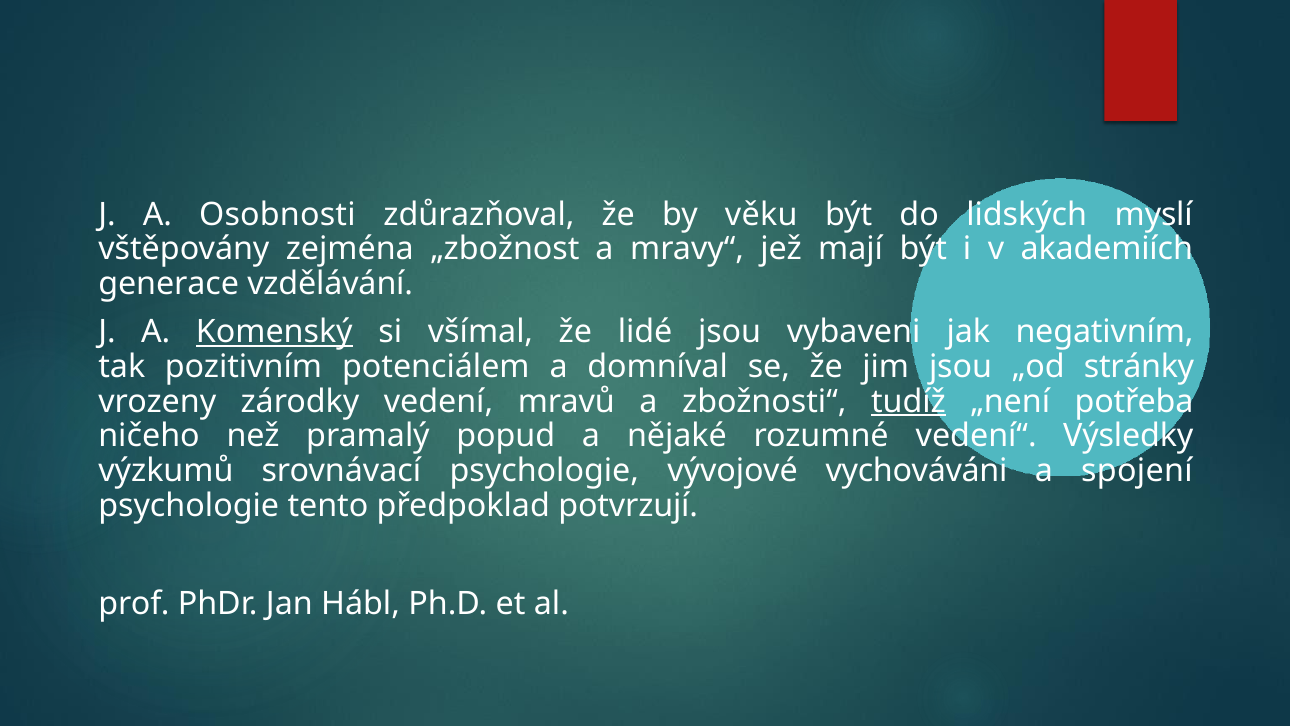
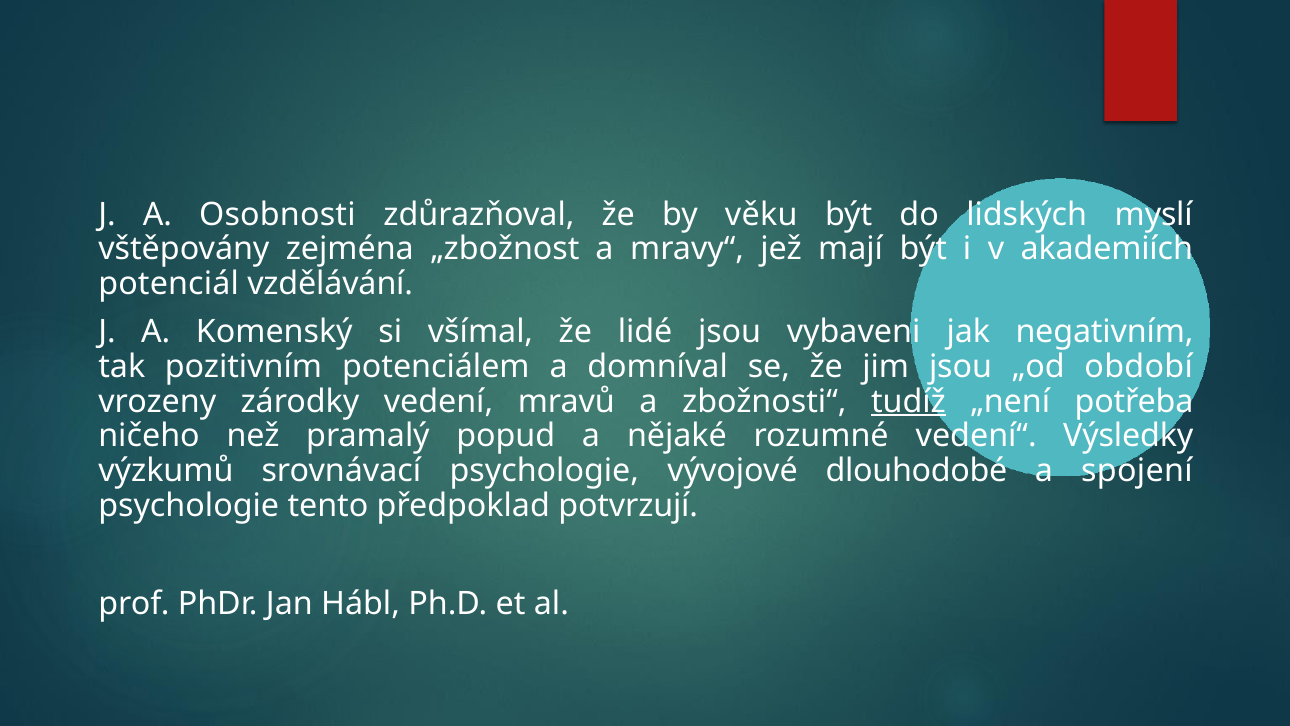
generace: generace -> potenciál (169, 283)
Komenský underline: present -> none (274, 332)
stránky: stránky -> období (1139, 366)
vychováváni: vychováváni -> dlouhodobé (916, 471)
